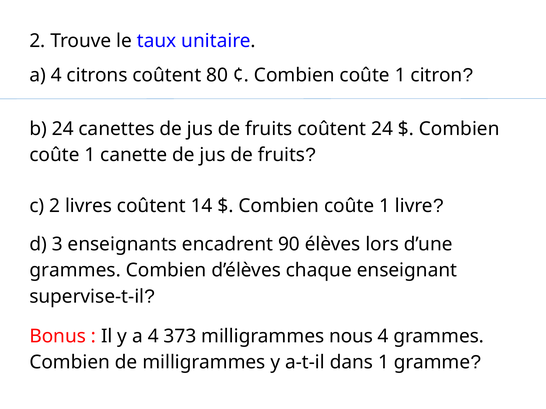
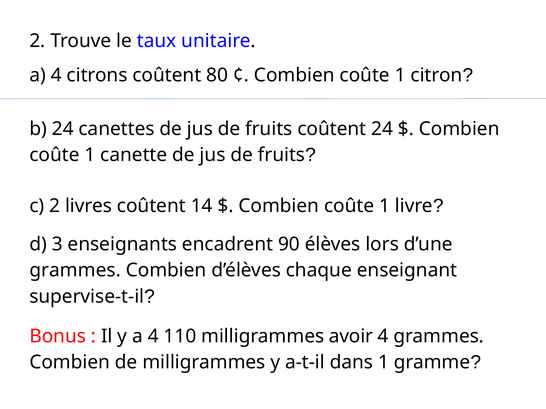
373: 373 -> 110 (180, 336)
nous: nous -> avoir (351, 336)
